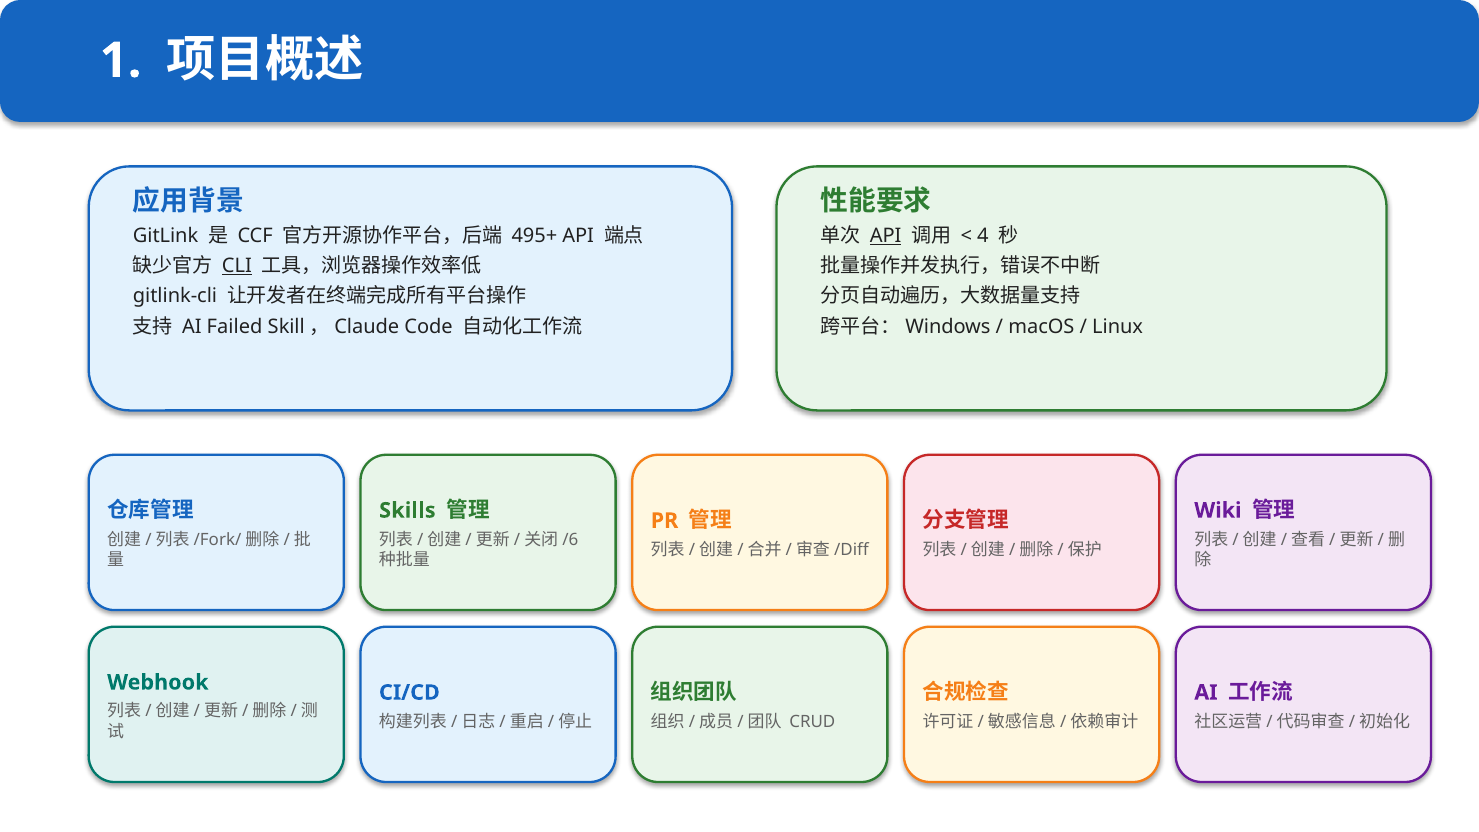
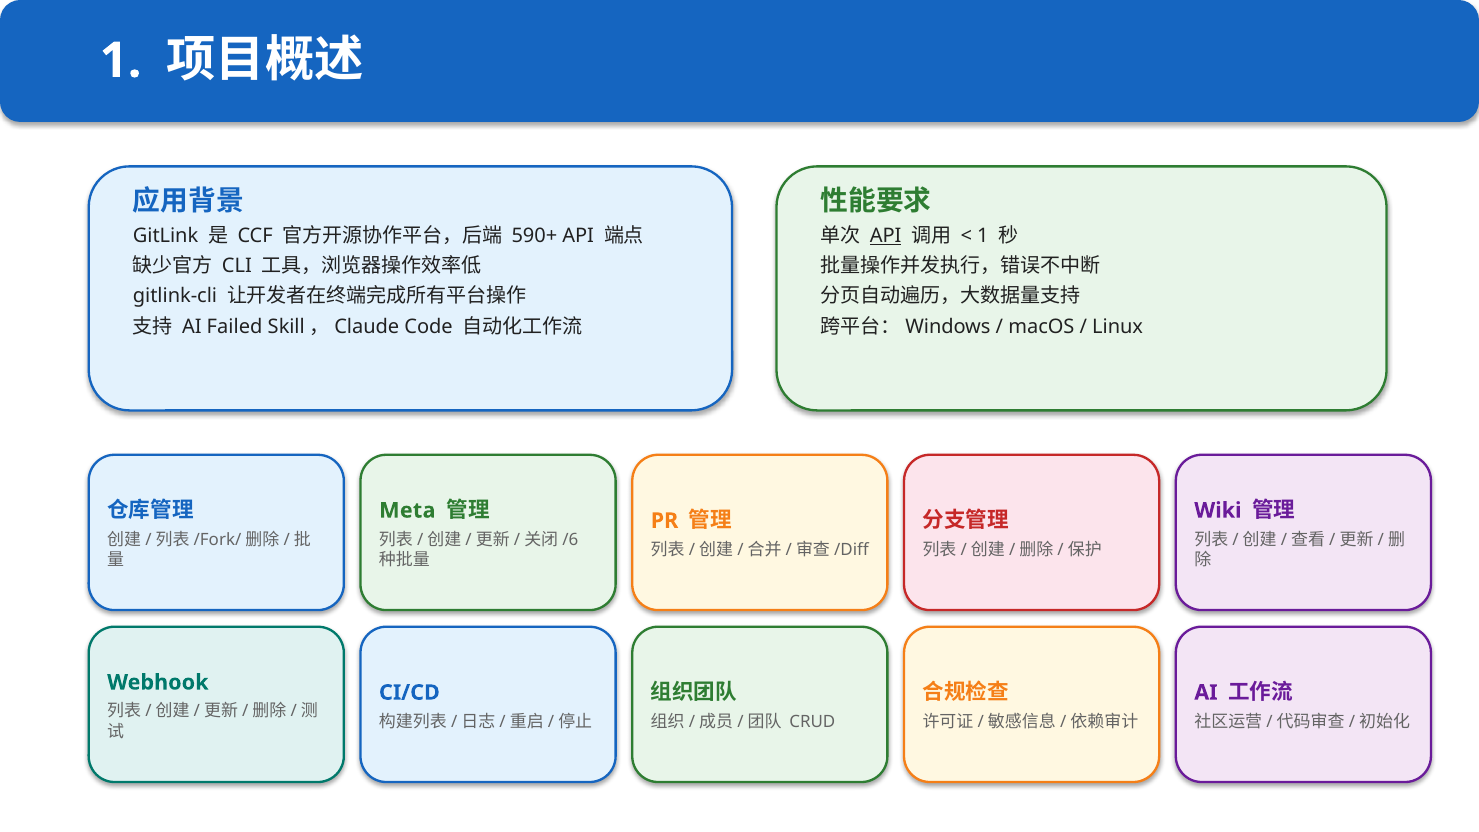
4: 4 -> 1 (983, 236)
495+: 495+ -> 590+ (534, 236)
CLI underline: present -> none (237, 266)
Skills: Skills -> Meta (407, 510)
